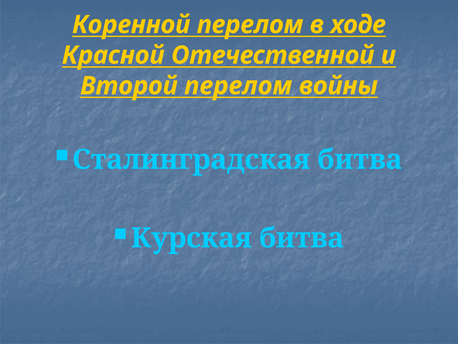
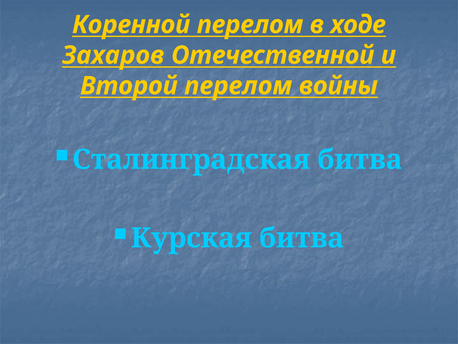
Красной: Красной -> Захаров (113, 55)
